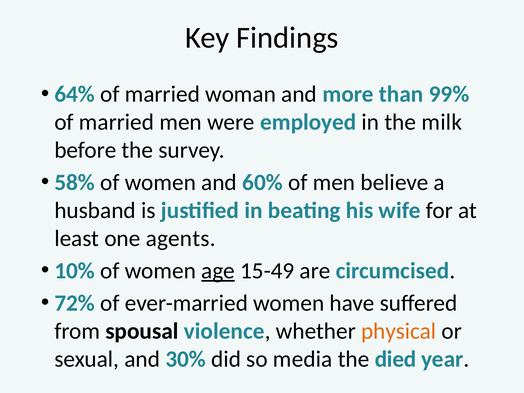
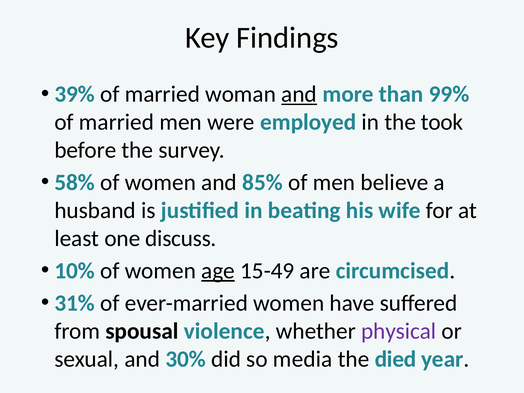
64%: 64% -> 39% (75, 94)
and underline: none -> present (299, 94)
milk: milk -> took (442, 122)
60%: 60% -> 85% (263, 183)
agents: agents -> discuss (181, 238)
72%: 72% -> 31% (75, 303)
physical colour: orange -> purple (399, 331)
